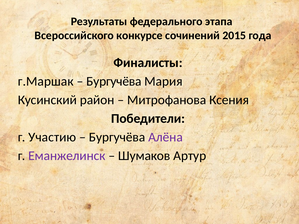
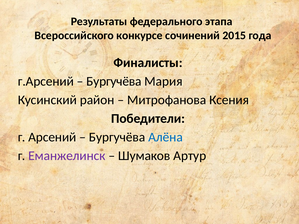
г.Маршак: г.Маршак -> г.Арсений (46, 81)
Участию: Участию -> Арсений (52, 137)
Алёна colour: purple -> blue (166, 137)
